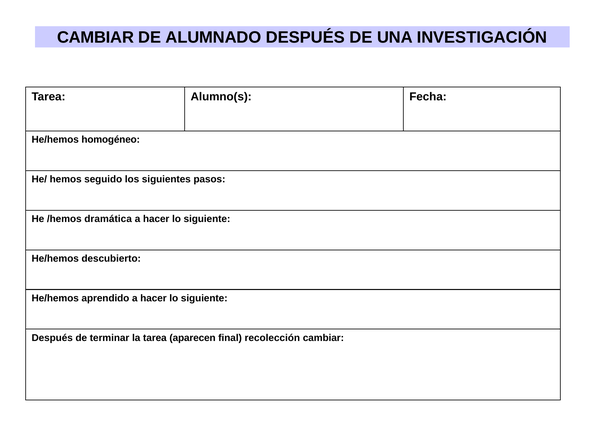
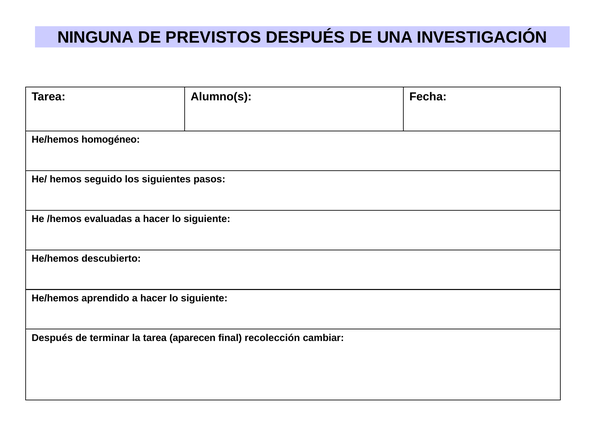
CAMBIAR: CAMBIAR -> NINGUNA (96, 37)
ALUMNADO: ALUMNADO -> PREVISTOS (213, 37)
dramática: dramática -> evaluadas (108, 219)
